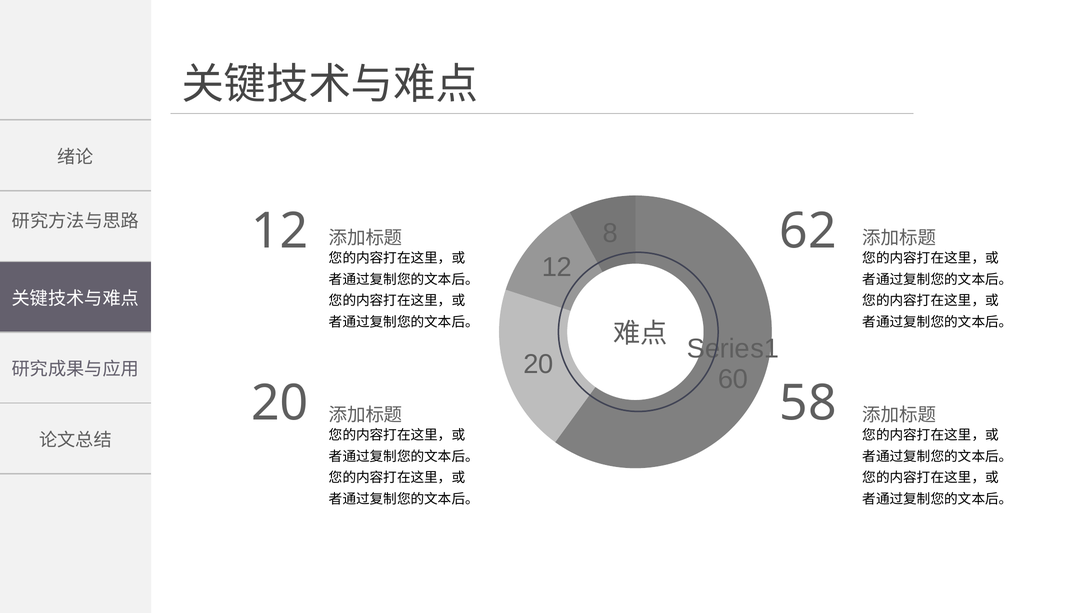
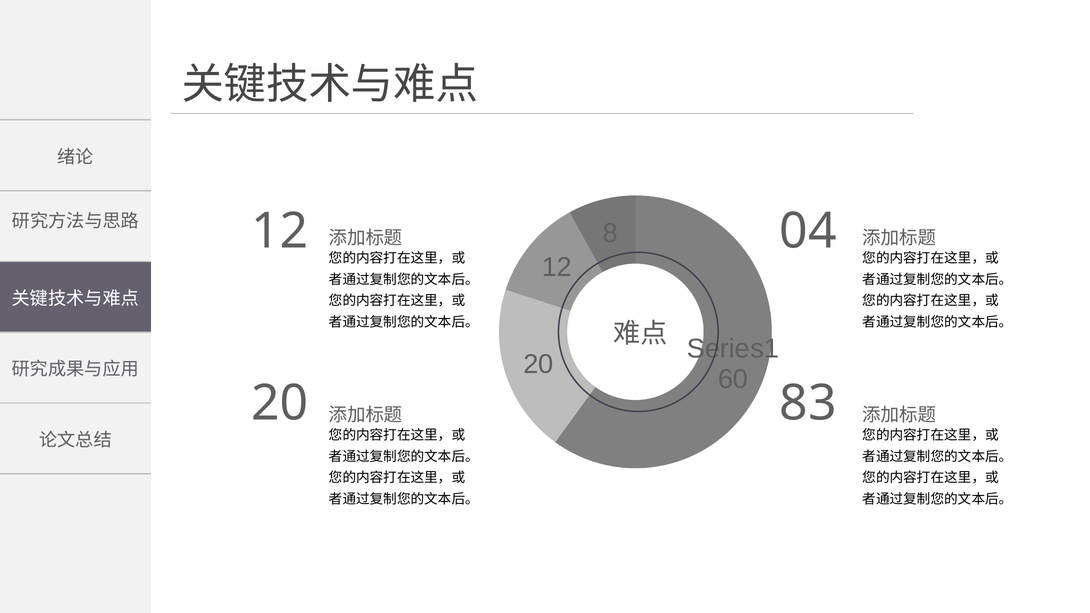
62: 62 -> 04 (808, 231)
58: 58 -> 83 (808, 403)
